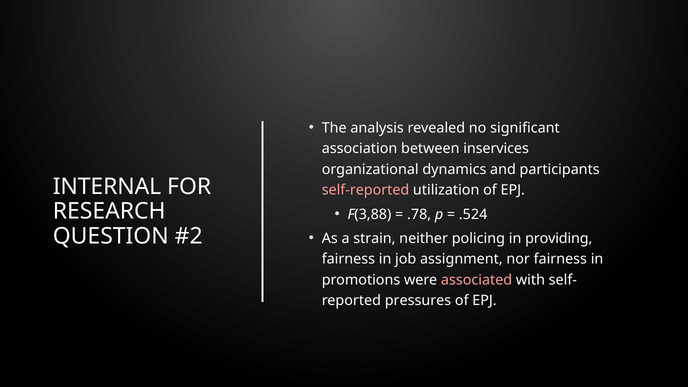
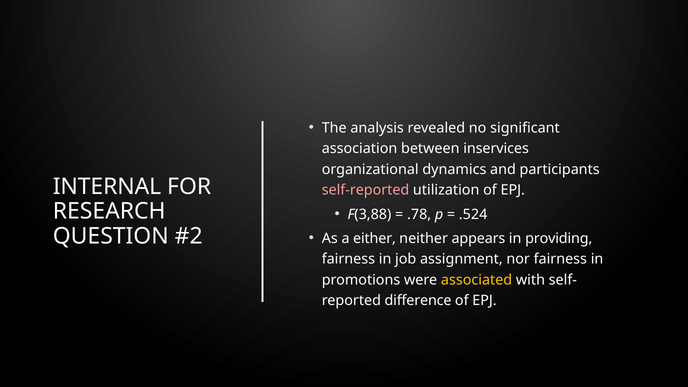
strain: strain -> either (374, 239)
policing: policing -> appears (478, 239)
associated colour: pink -> yellow (477, 280)
pressures: pressures -> difference (418, 300)
